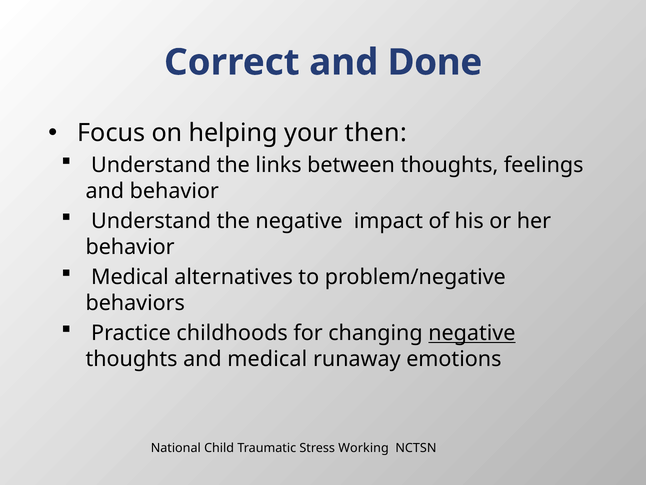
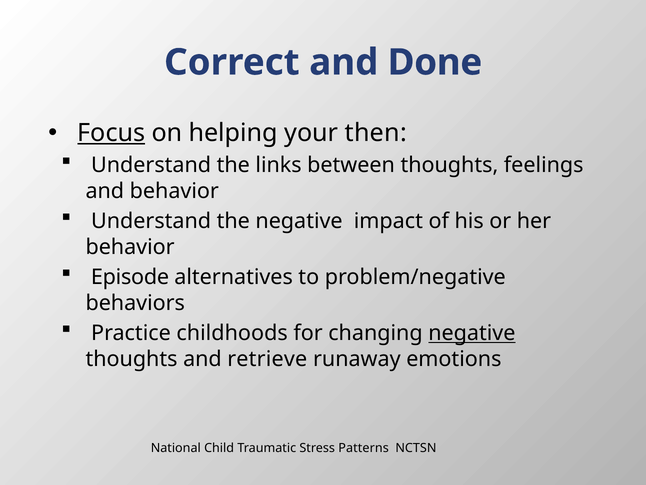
Focus underline: none -> present (111, 133)
Medical: Medical -> Episode (130, 277)
and medical: medical -> retrieve (267, 359)
Working: Working -> Patterns (364, 448)
